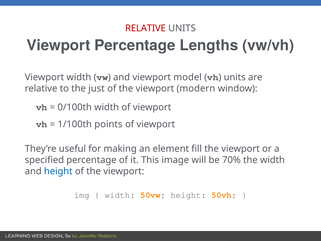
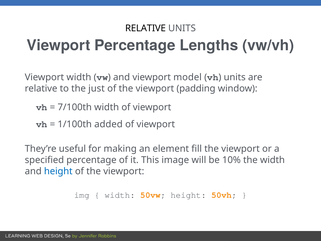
RELATIVE colour: red -> black (146, 28)
modern: modern -> padding (196, 88)
0/100th: 0/100th -> 7/100th (75, 107)
points: points -> added (108, 124)
70%: 70% -> 10% (231, 160)
